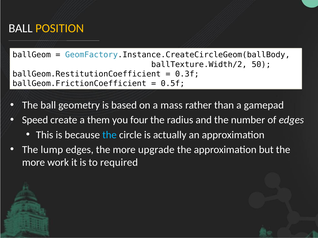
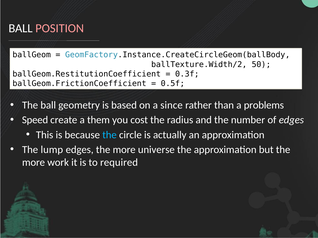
POSITION colour: yellow -> pink (60, 28)
mass: mass -> since (172, 105)
gamepad: gamepad -> problems (264, 105)
four: four -> cost (139, 120)
upgrade: upgrade -> universe (156, 150)
